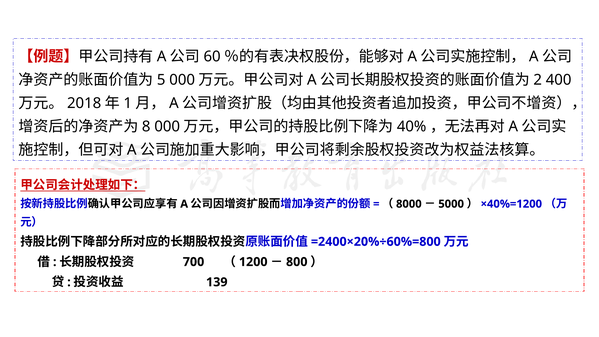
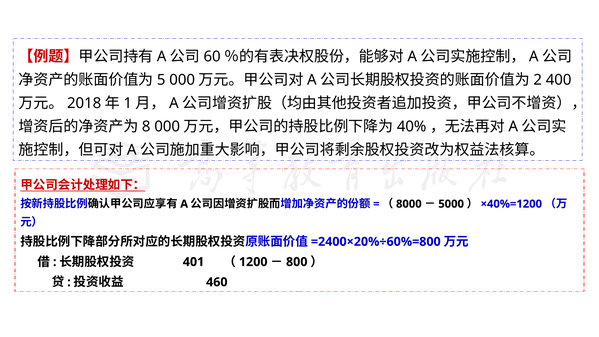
700: 700 -> 401 (194, 262)
139: 139 -> 460 (217, 282)
